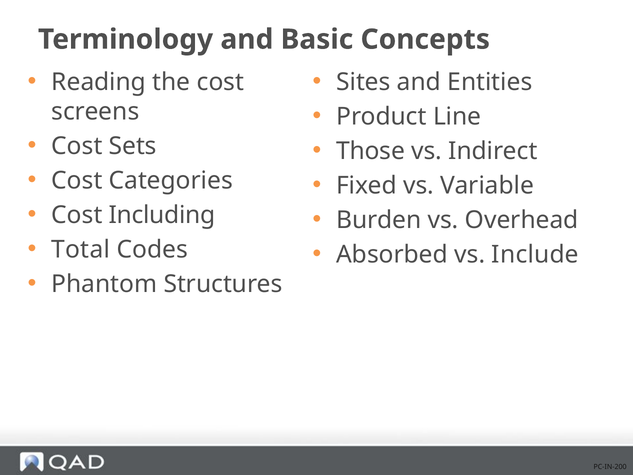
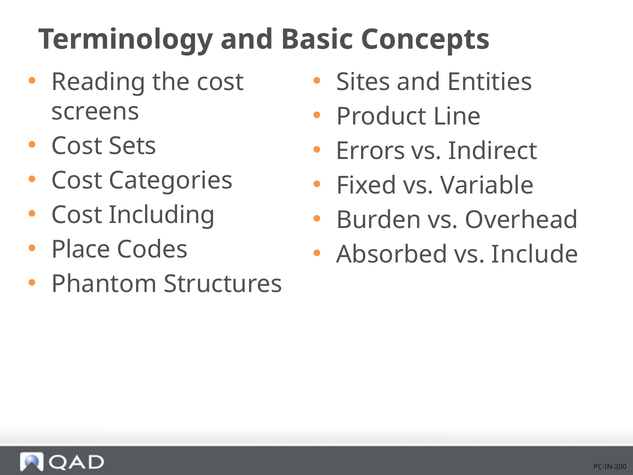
Those: Those -> Errors (371, 151)
Total: Total -> Place (81, 249)
